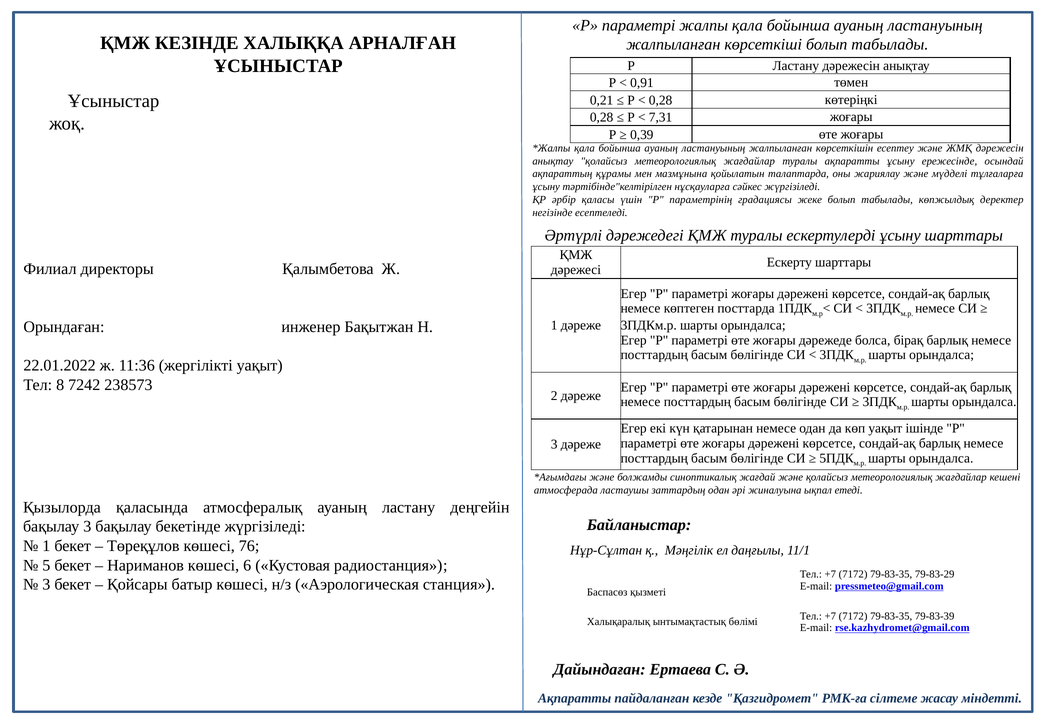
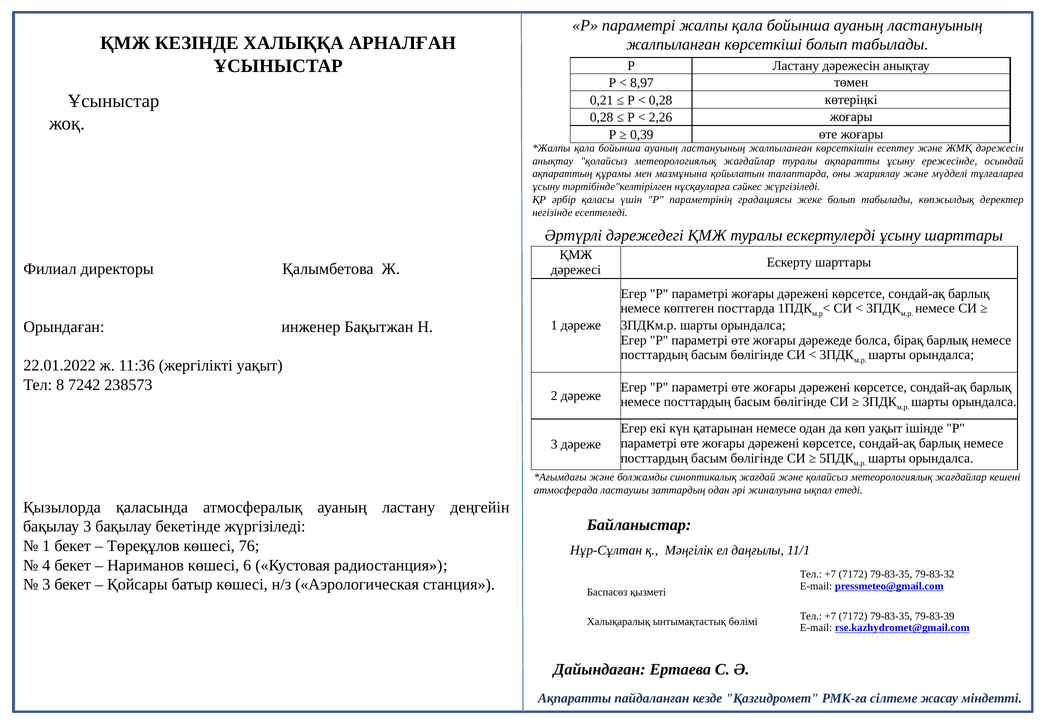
0,91: 0,91 -> 8,97 (642, 83)
7,31: 7,31 -> 2,26 (661, 117)
5: 5 -> 4 (46, 565)
79-83-29: 79-83-29 -> 79-83-32 (935, 574)
